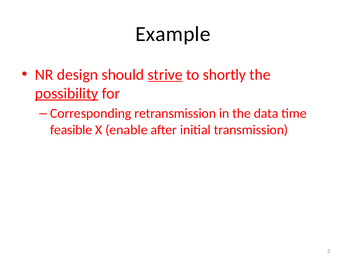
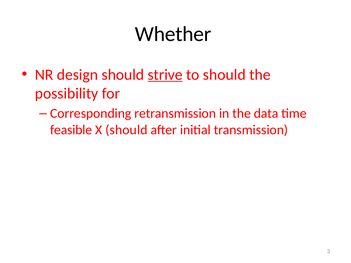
Example: Example -> Whether (173, 34)
to shortly: shortly -> should (224, 75)
possibility underline: present -> none (67, 93)
X enable: enable -> should (126, 130)
